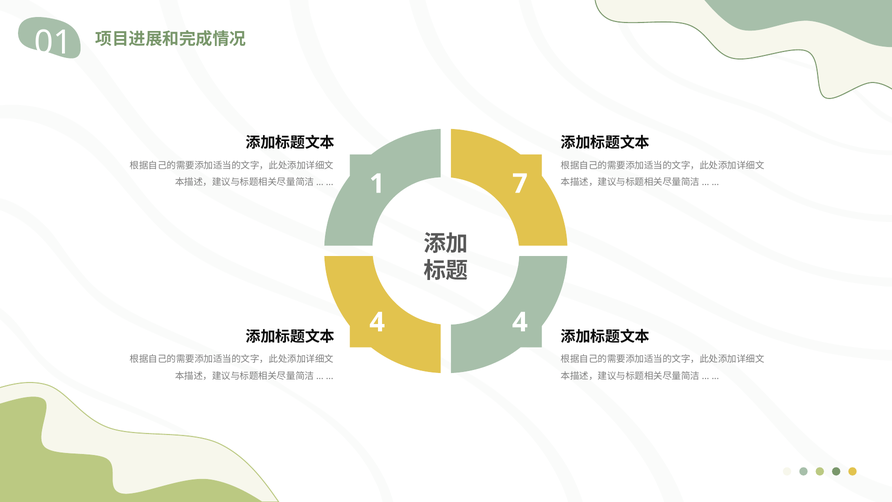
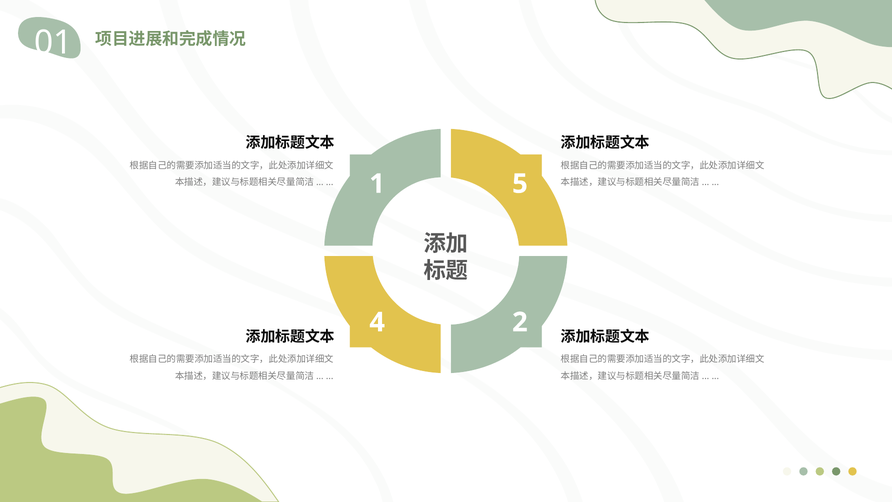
7: 7 -> 5 (520, 184)
4 4: 4 -> 2 (520, 322)
